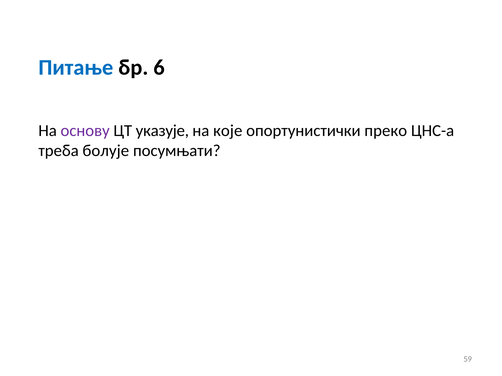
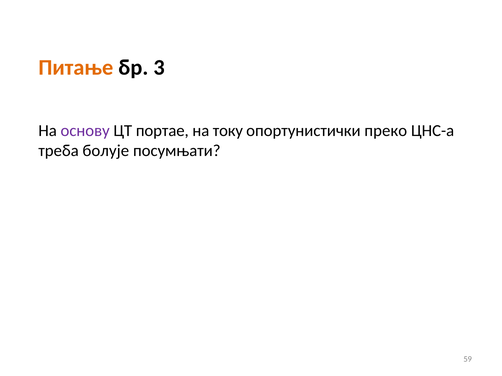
Питање colour: blue -> orange (76, 68)
6: 6 -> 3 (159, 68)
указује: указује -> портае (162, 131)
које: које -> току (228, 131)
